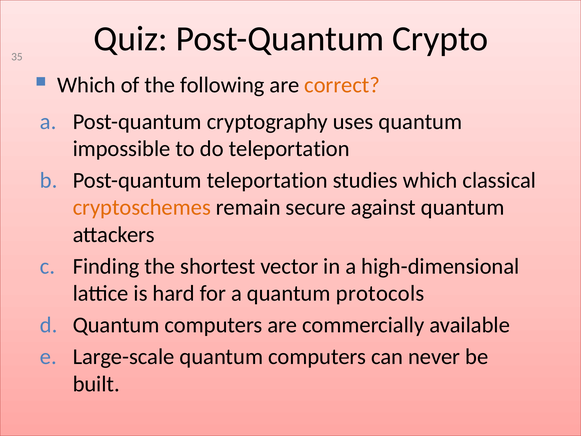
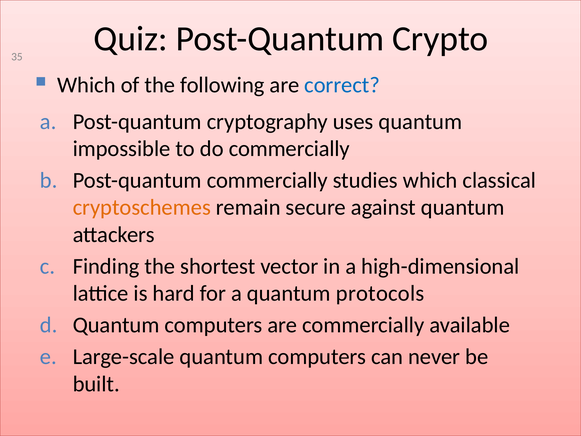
correct colour: orange -> blue (342, 85)
do teleportation: teleportation -> commercially (289, 149)
Post-quantum teleportation: teleportation -> commercially (267, 180)
